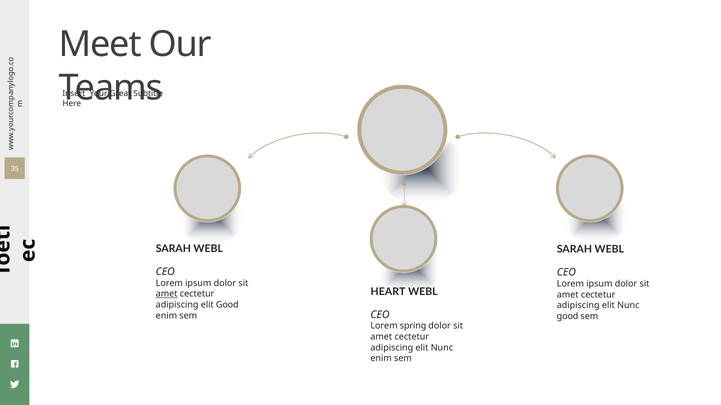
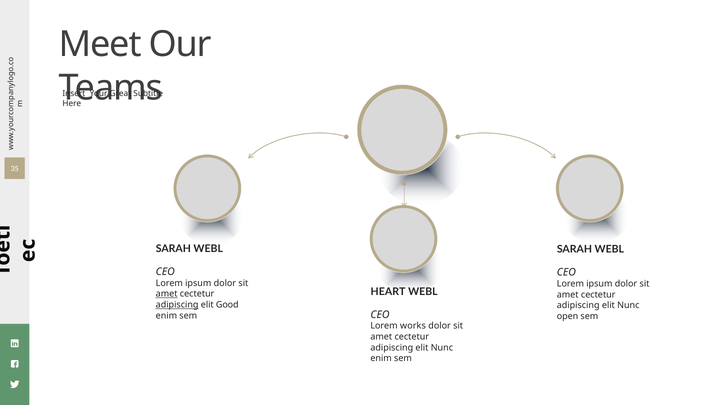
adipiscing underline: none -> present (177, 305)
good: good -> open (568, 317)
spring: spring -> works (413, 326)
